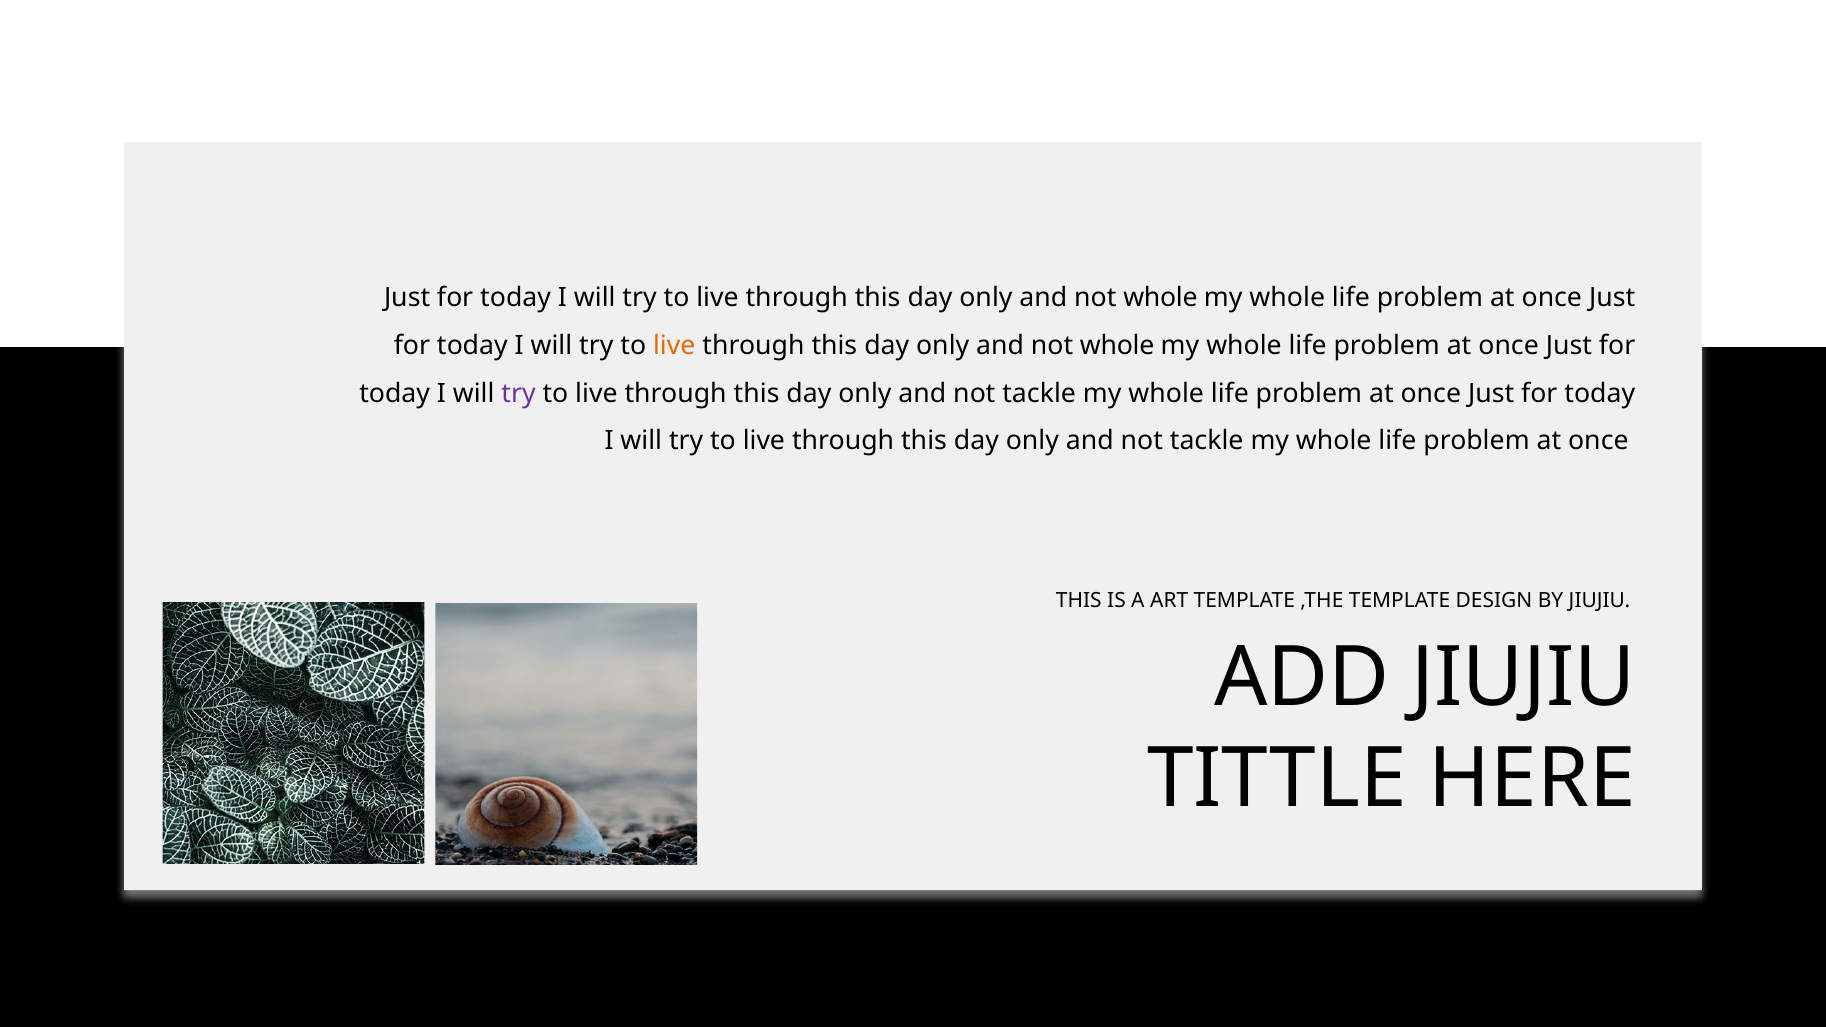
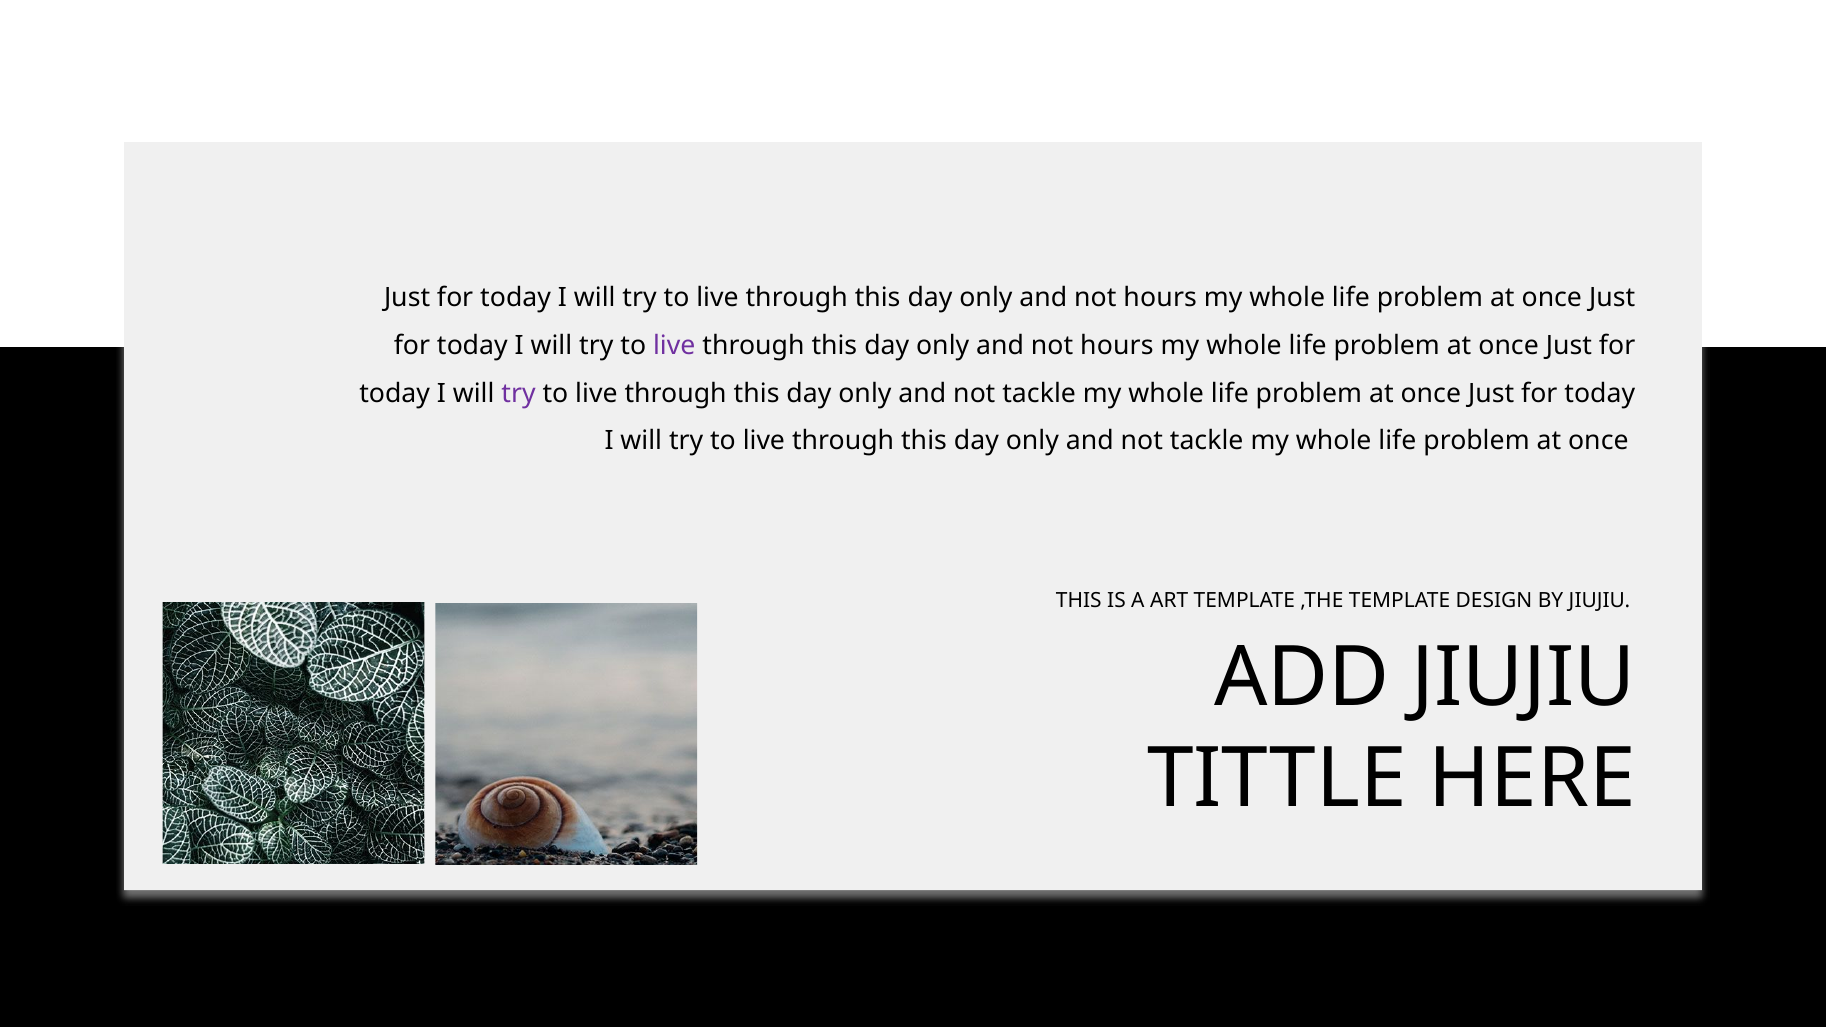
whole: whole -> hours (1160, 297)
live colour: orange -> purple (674, 345)
whole: whole -> hours (1117, 345)
